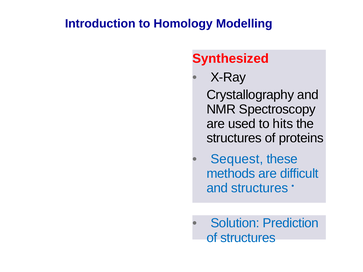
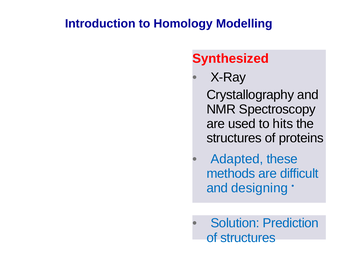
Sequest: Sequest -> Adapted (237, 159)
and structures: structures -> designing (259, 188)
